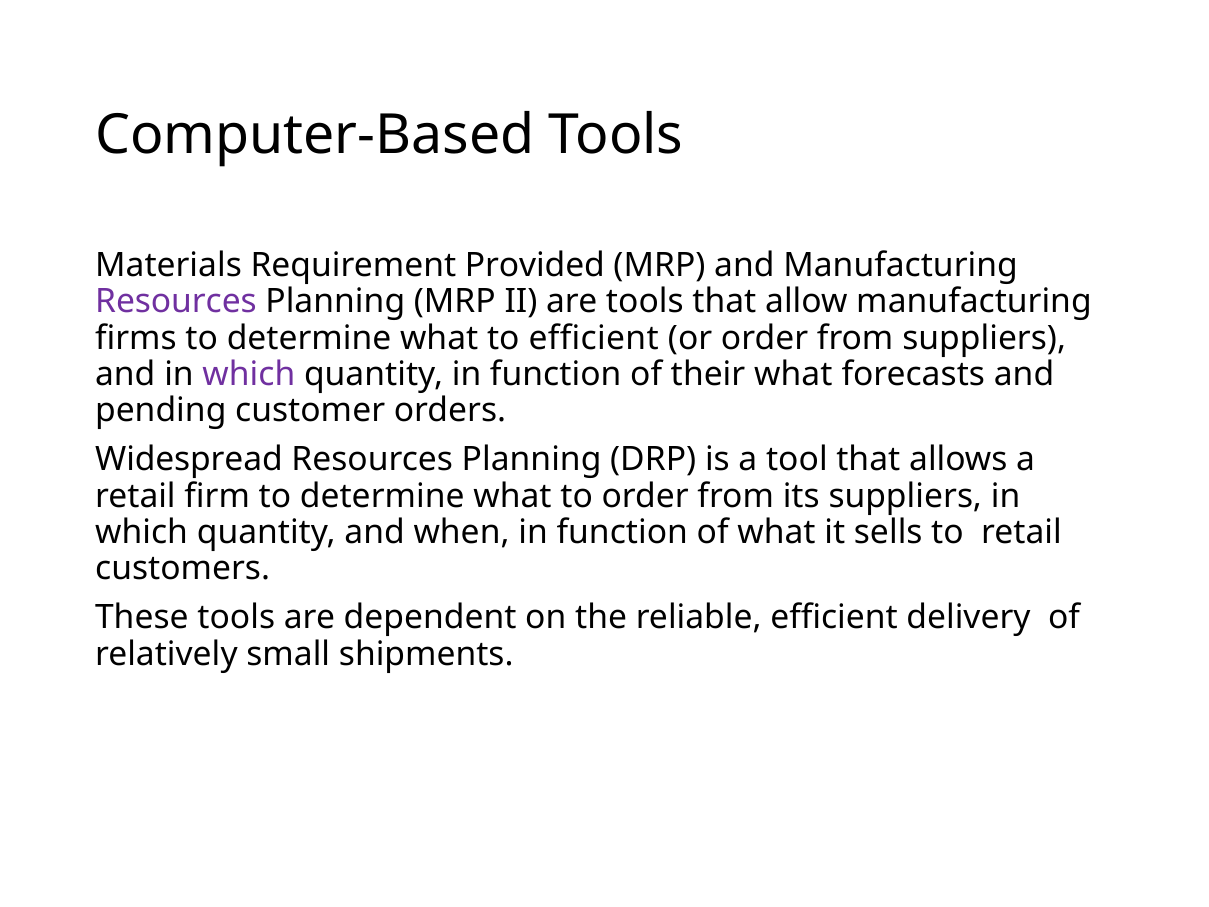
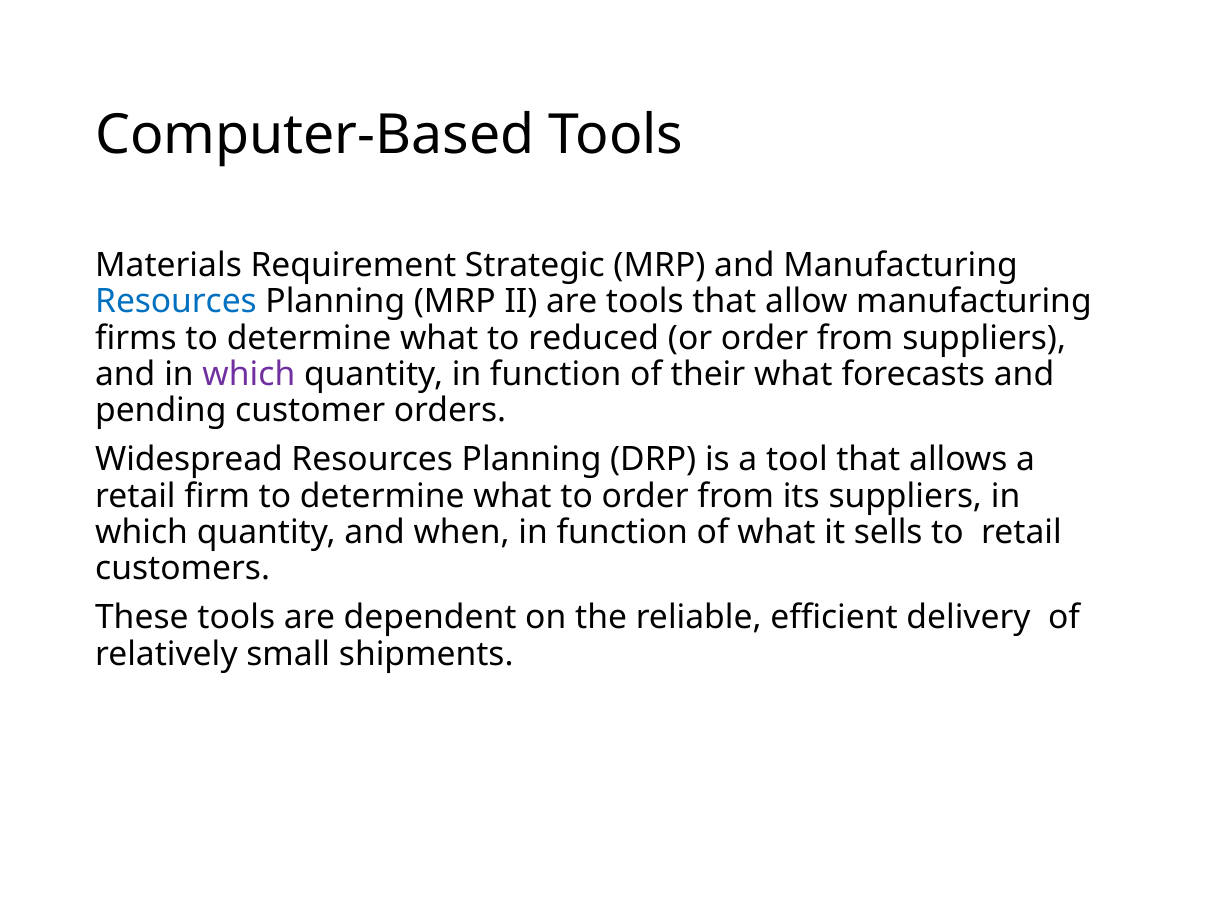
Provided: Provided -> Strategic (535, 265)
Resources colour: purple -> blue (176, 302)
to efficient: efficient -> reduced (594, 338)
